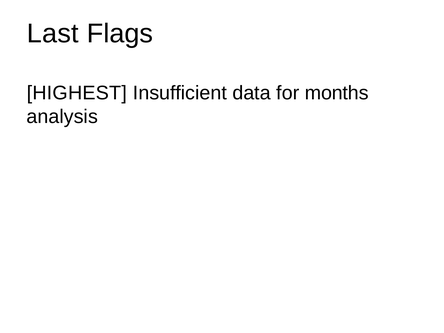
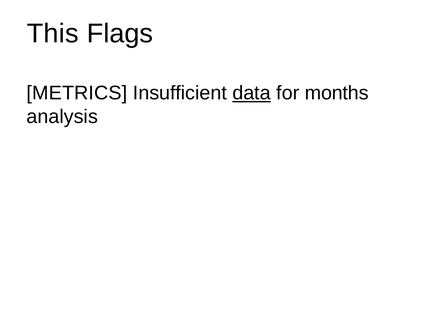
Last: Last -> This (53, 34)
HIGHEST: HIGHEST -> METRICS (77, 93)
data underline: none -> present (252, 93)
